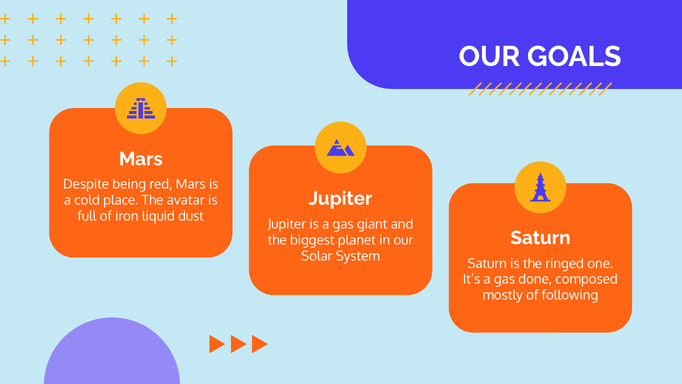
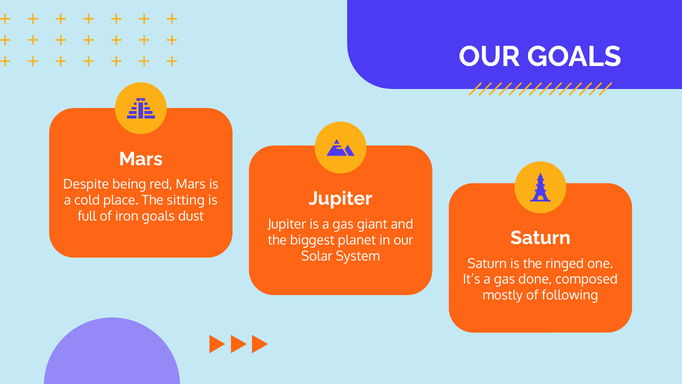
avatar: avatar -> sitting (186, 200)
iron liquid: liquid -> goals (158, 216)
